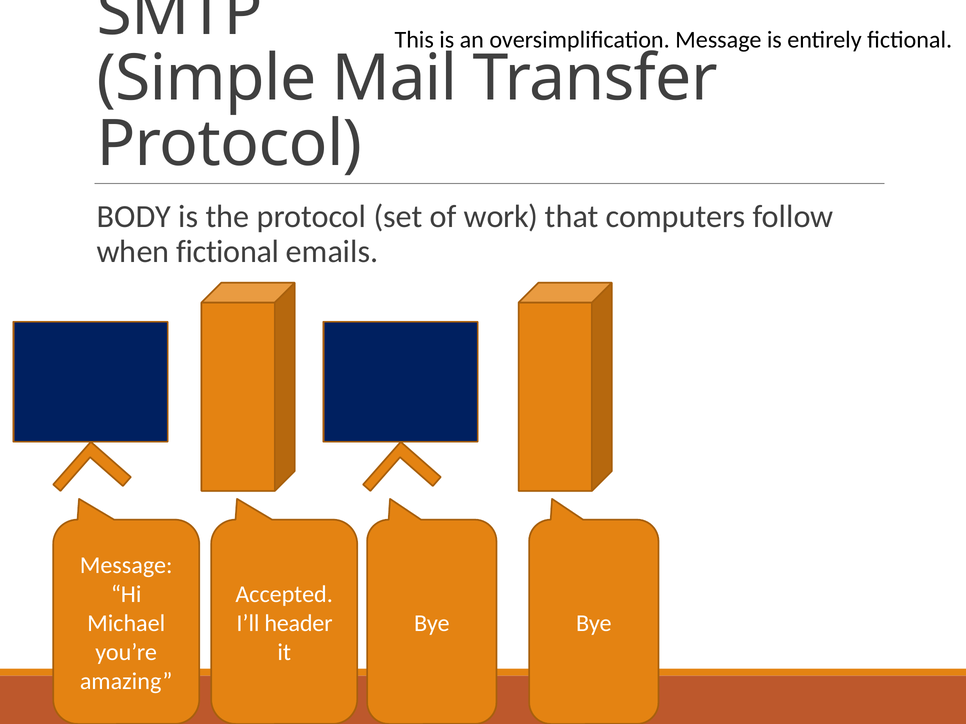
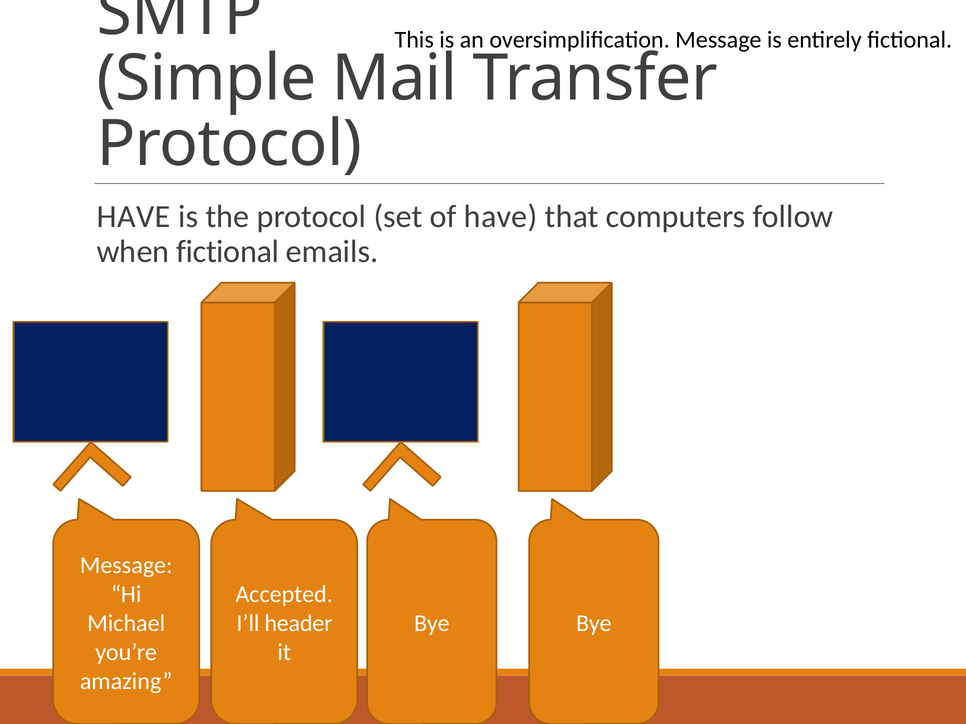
BODY: BODY -> HAVE (134, 217)
of work: work -> have (501, 217)
